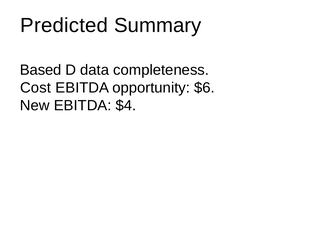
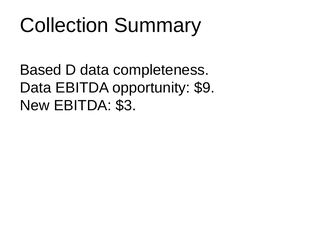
Predicted: Predicted -> Collection (64, 25)
Cost: Cost -> Data (36, 88)
$6: $6 -> $9 (204, 88)
$4: $4 -> $3 (126, 106)
